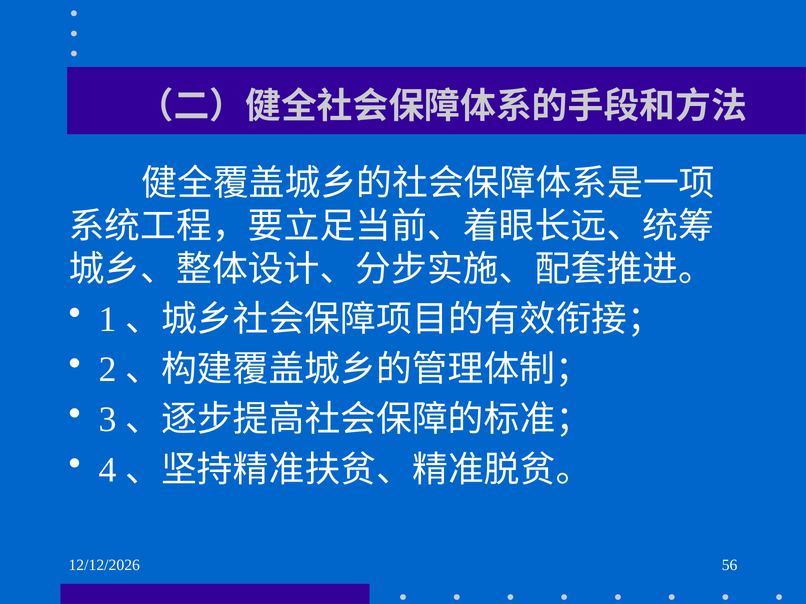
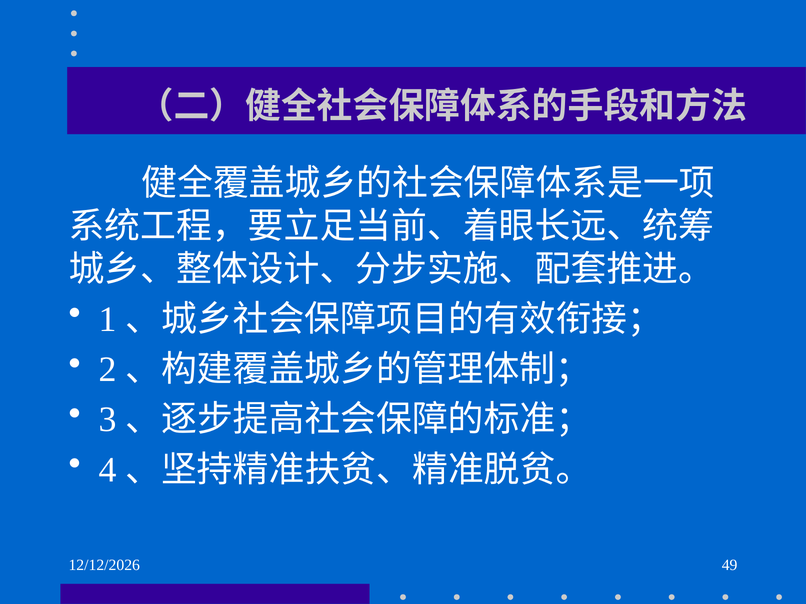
56: 56 -> 49 (730, 565)
